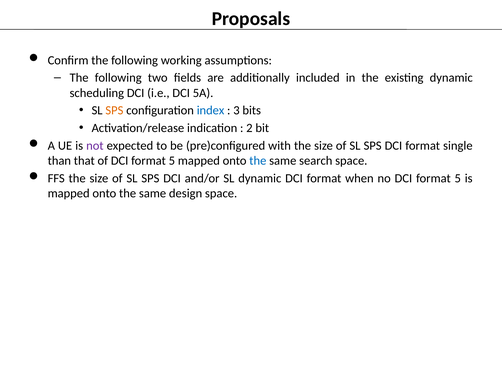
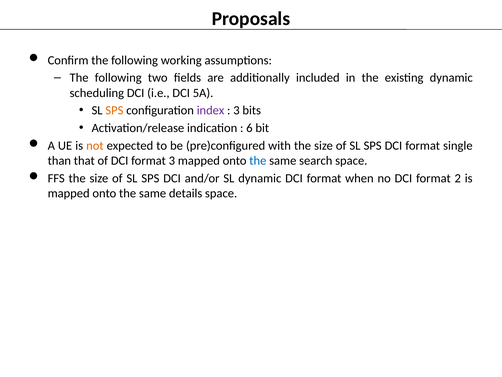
index colour: blue -> purple (211, 110)
2: 2 -> 6 (249, 128)
not colour: purple -> orange (95, 145)
of DCI format 5: 5 -> 3 (172, 161)
no DCI format 5: 5 -> 2 (458, 178)
design: design -> details (186, 193)
